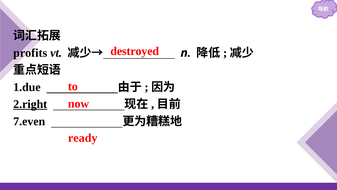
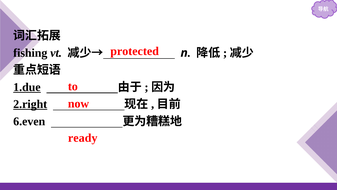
destroyed: destroyed -> protected (135, 51)
profits: profits -> fishing (30, 53)
1.due underline: none -> present (27, 87)
7.even: 7.even -> 6.even (29, 121)
